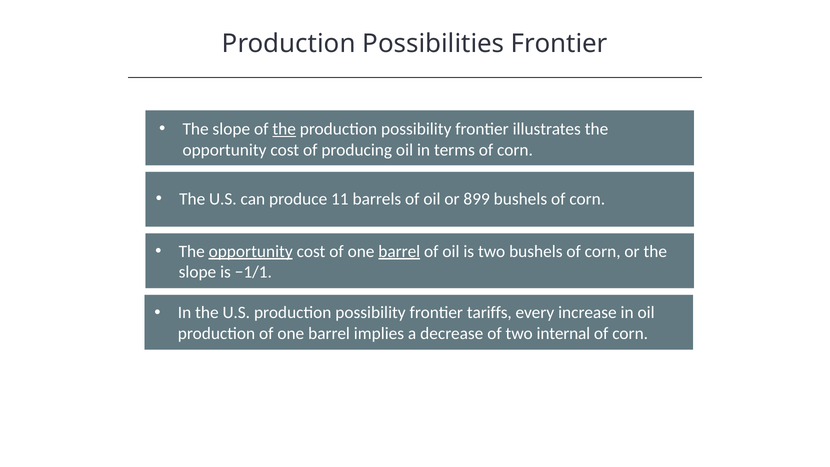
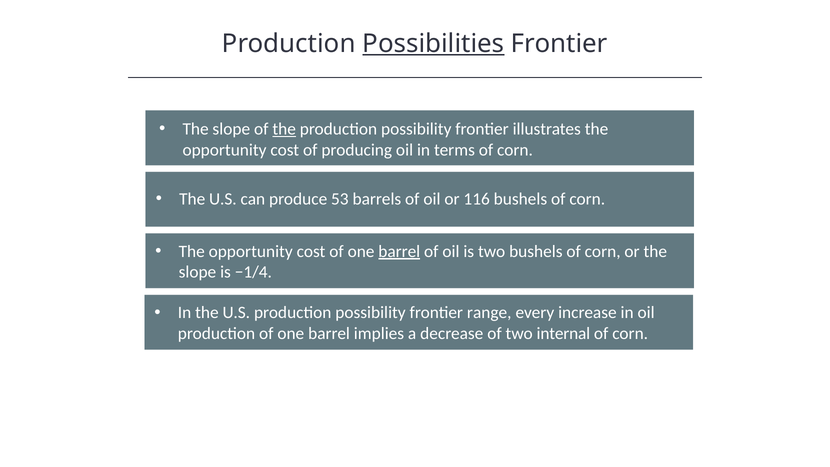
Possibilities underline: none -> present (433, 43)
11: 11 -> 53 (340, 199)
899: 899 -> 116 (477, 199)
opportunity underline: present -> none (251, 251)
−1/1: −1/1 -> −1/4 (253, 272)
tariffs: tariffs -> range (489, 313)
